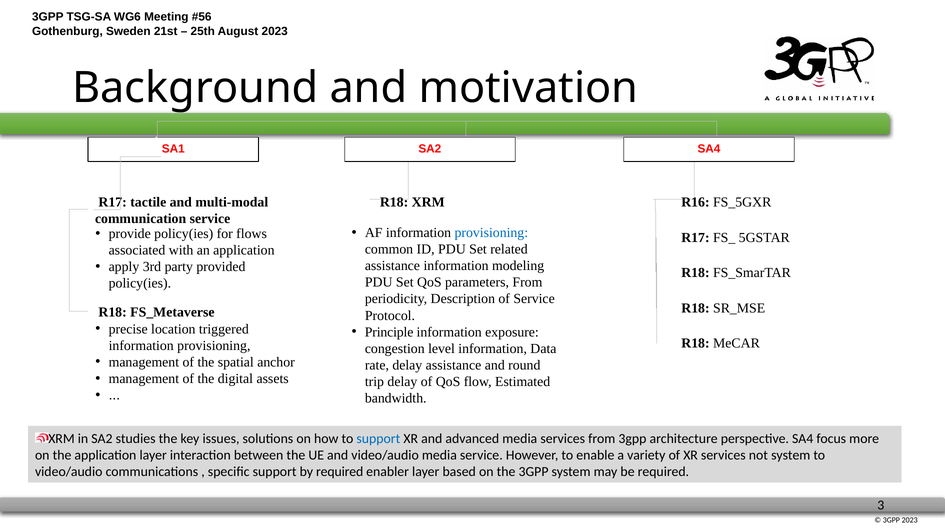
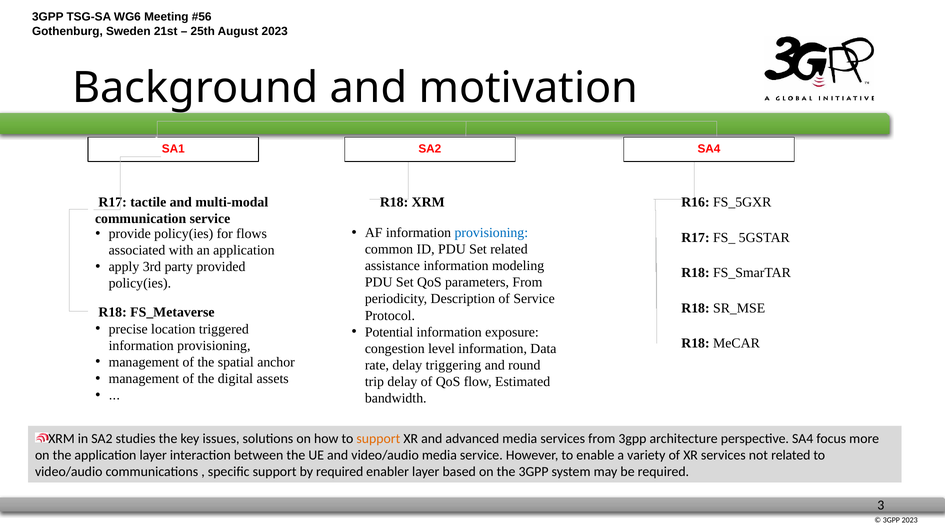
Principle: Principle -> Potential (389, 332)
delay assistance: assistance -> triggering (453, 365)
support colour: blue -> orange (378, 438)
not system: system -> related (791, 455)
